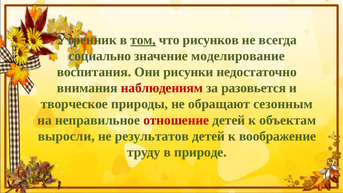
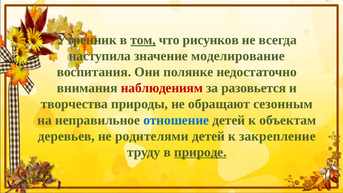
социально: социально -> наступила (100, 56)
рисунки: рисунки -> полянке (188, 72)
творческое: творческое -> творчества (74, 104)
отношение colour: red -> blue (176, 120)
выросли: выросли -> деревьев (66, 136)
результатов: результатов -> родителями (152, 136)
воображение: воображение -> закрепление (277, 136)
природе underline: none -> present (200, 152)
